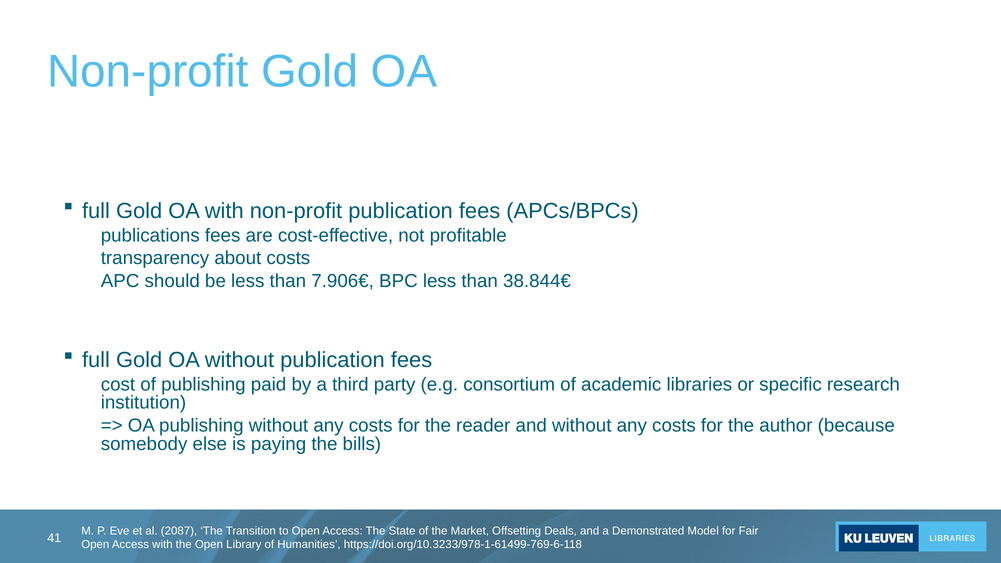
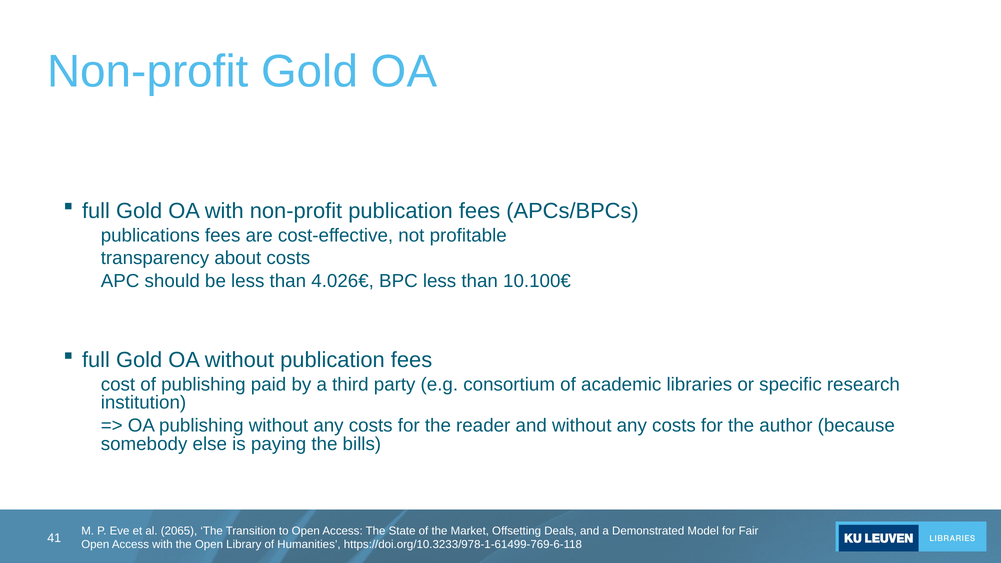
7.906€: 7.906€ -> 4.026€ (343, 281)
38.844€: 38.844€ -> 10.100€ (537, 281)
2087: 2087 -> 2065 (179, 531)
